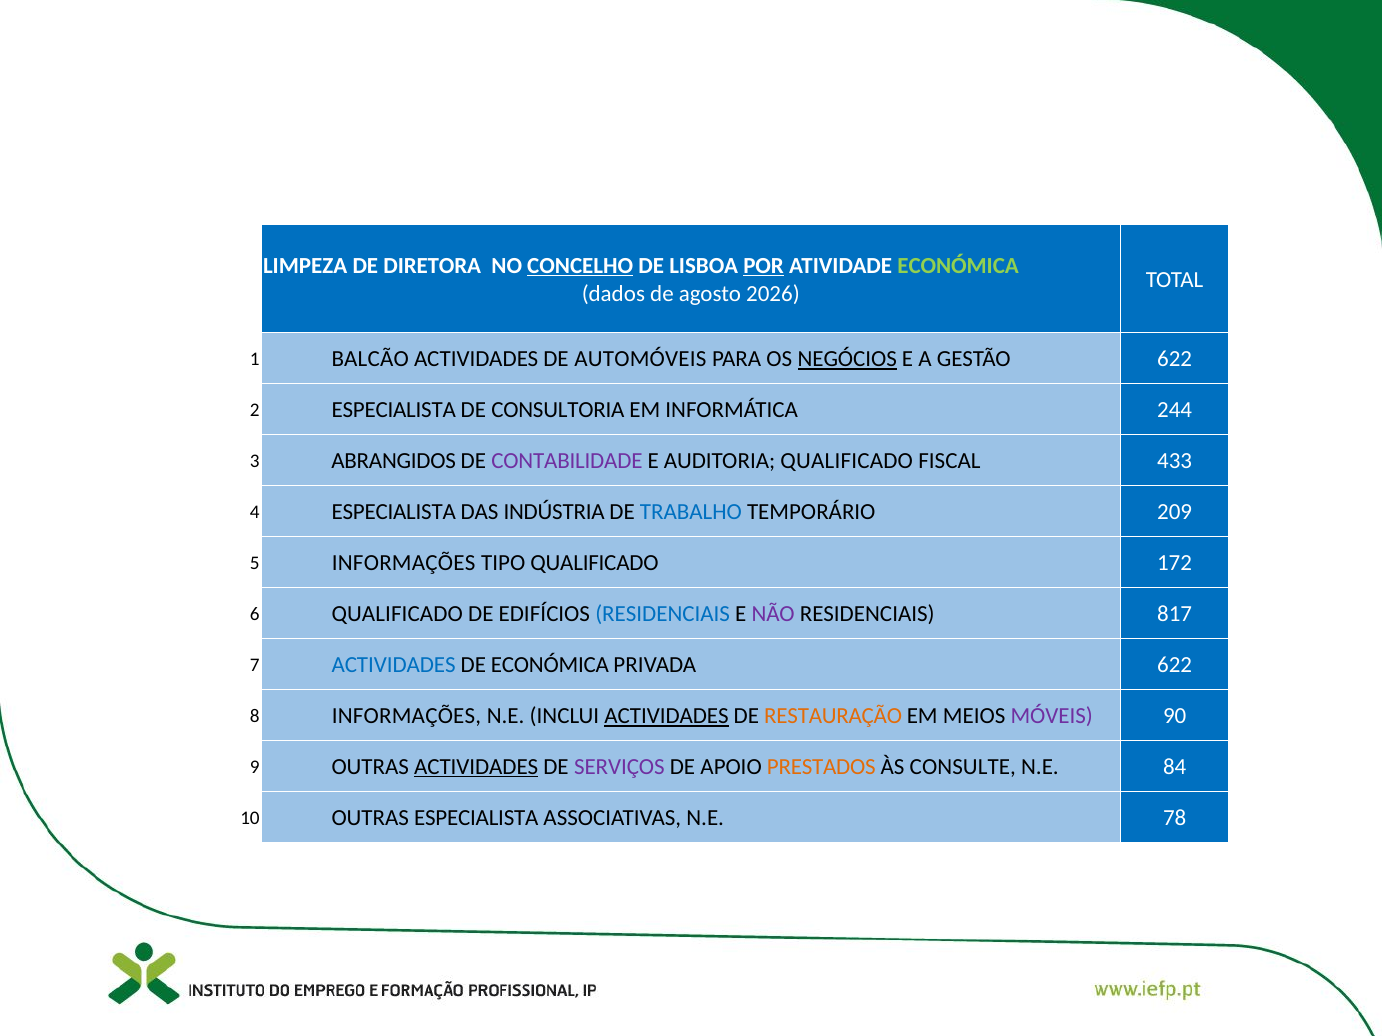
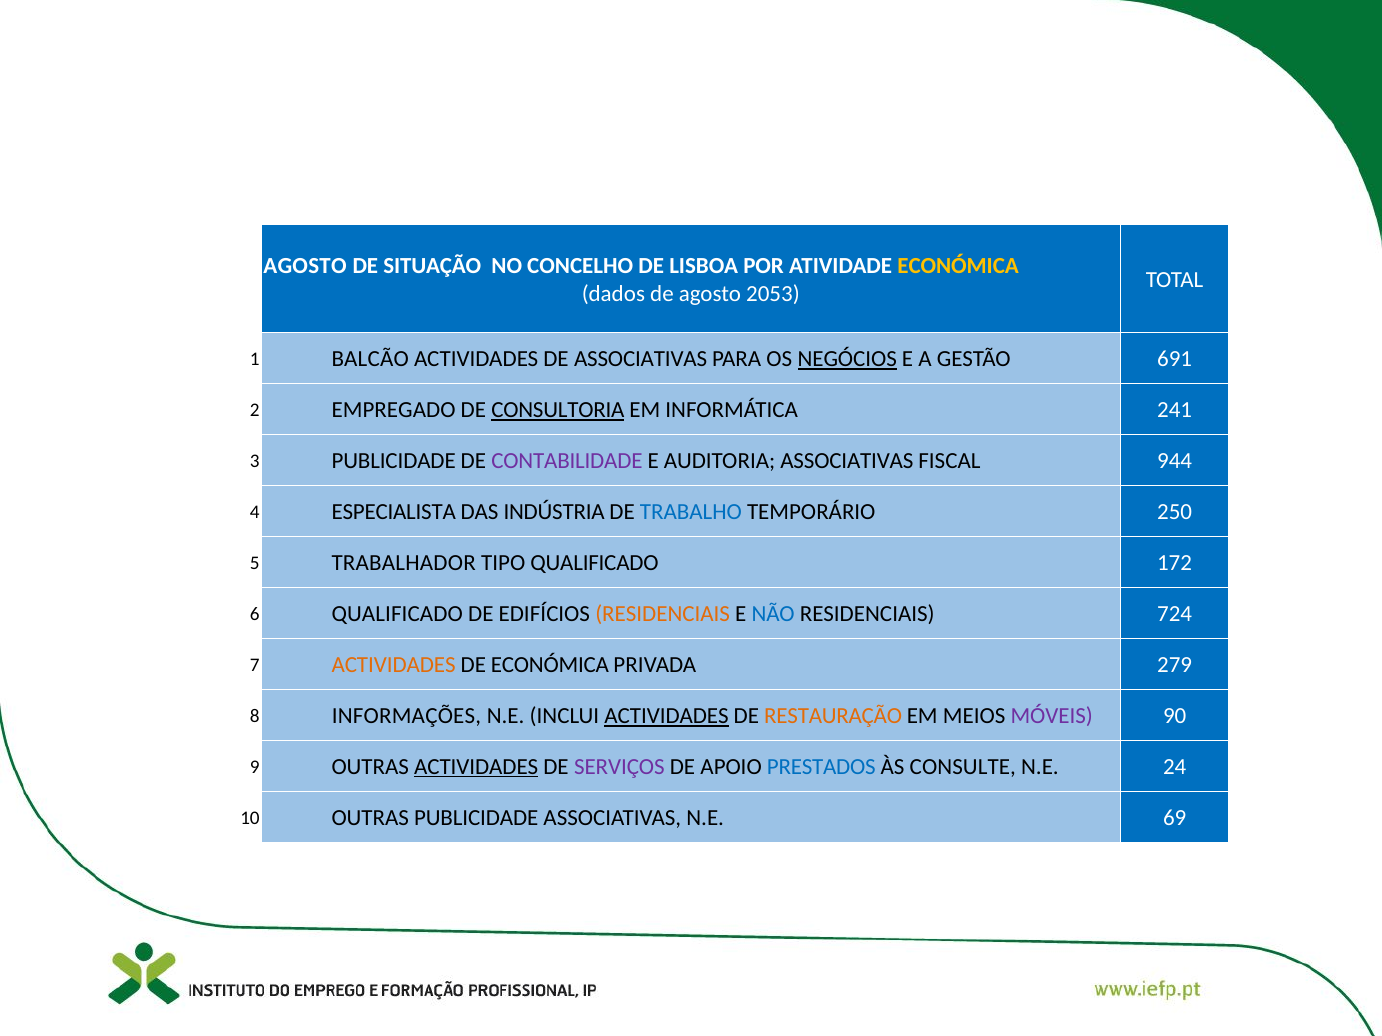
LIMPEZA: LIMPEZA -> AGOSTO (305, 266)
DIRETORA: DIRETORA -> SITUAÇÃO (432, 266)
CONCELHO underline: present -> none (580, 266)
POR underline: present -> none (764, 266)
ECONÓMICA colour: light green -> yellow (958, 266)
2026: 2026 -> 2053 (773, 294)
DE AUTOMÓVEIS: AUTOMÓVEIS -> ASSOCIATIVAS (641, 359)
GESTÃO 622: 622 -> 691 (1175, 359)
2 ESPECIALISTA: ESPECIALISTA -> EMPREGADO (394, 410)
CONSULTORIA underline: none -> present (558, 410)
244: 244 -> 241 (1175, 410)
3 ABRANGIDOS: ABRANGIDOS -> PUBLICIDADE (394, 461)
AUDITORIA QUALIFICADO: QUALIFICADO -> ASSOCIATIVAS (847, 461)
433: 433 -> 944 (1175, 461)
209: 209 -> 250 (1175, 512)
5 INFORMAÇÕES: INFORMAÇÕES -> TRABALHADOR (404, 563)
RESIDENCIAIS colour: blue -> orange (663, 614)
NÃO colour: purple -> blue (773, 614)
817: 817 -> 724 (1175, 614)
ACTIVIDADES colour: blue -> orange (394, 665)
PRIVADA 622: 622 -> 279 (1175, 665)
PRESTADOS colour: orange -> blue (821, 767)
84: 84 -> 24 (1175, 767)
OUTRAS ESPECIALISTA: ESPECIALISTA -> PUBLICIDADE (476, 818)
78: 78 -> 69 (1175, 818)
